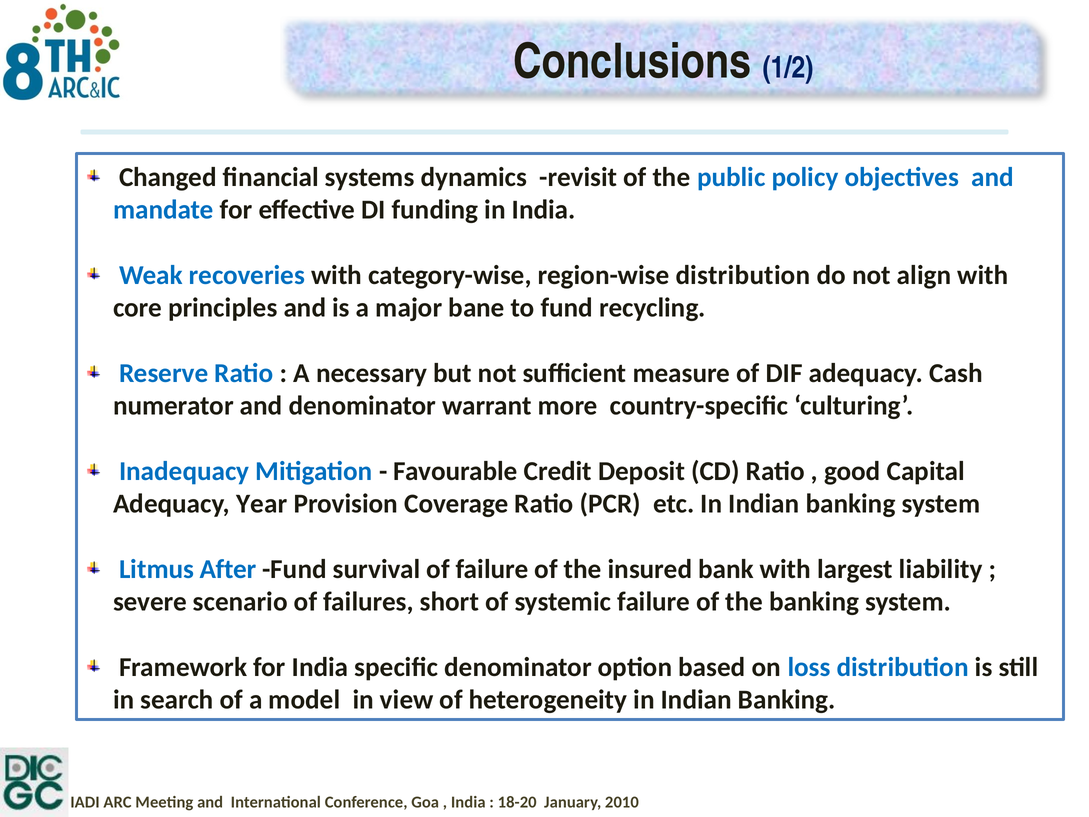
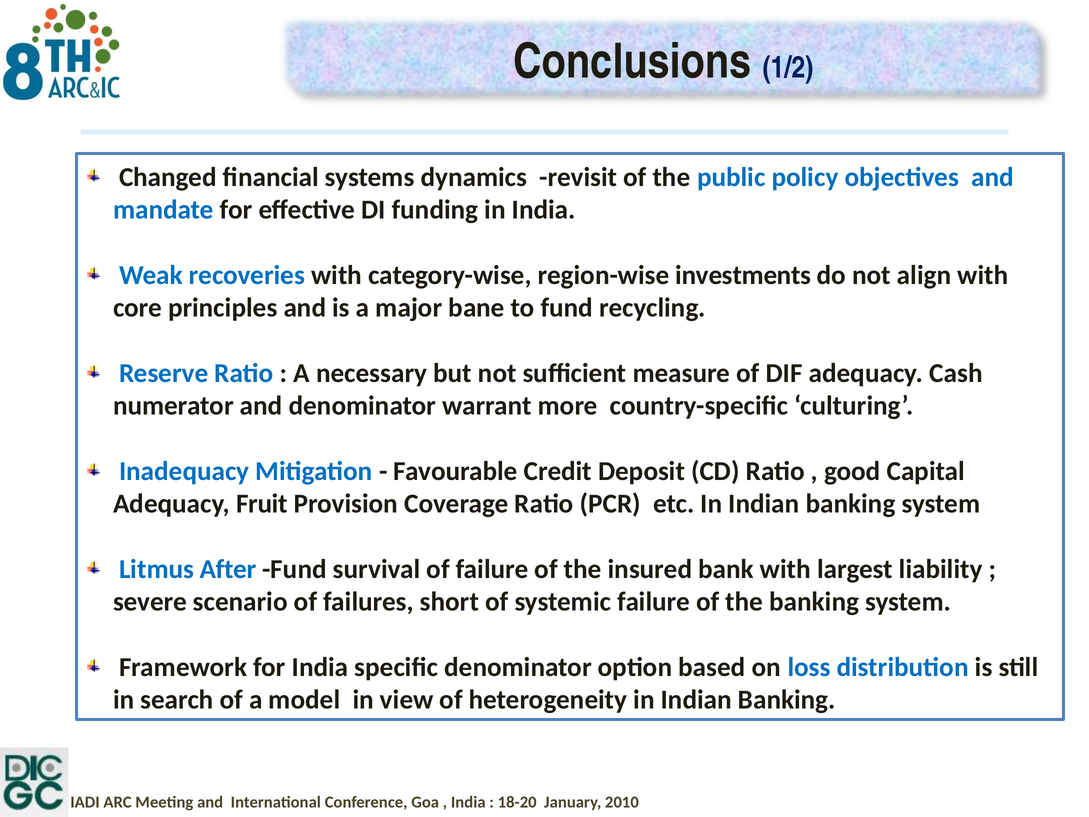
region-wise distribution: distribution -> investments (743, 275)
Year: Year -> Fruit (262, 504)
